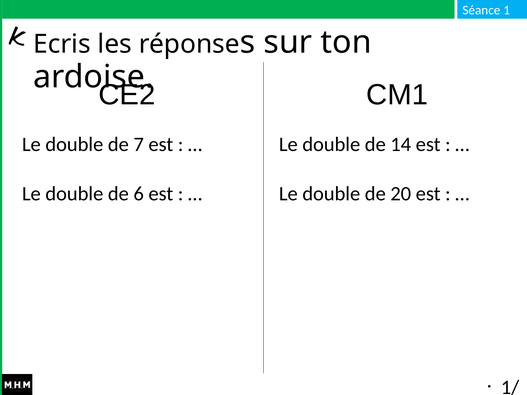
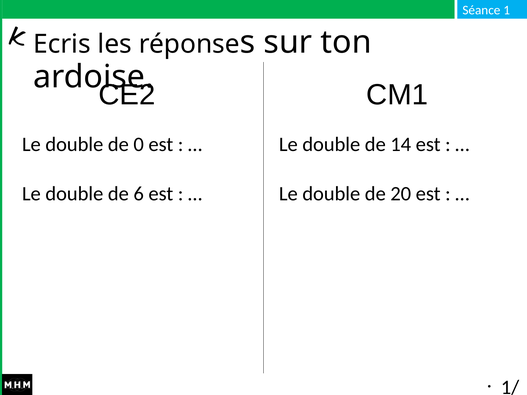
7: 7 -> 0 (139, 145)
